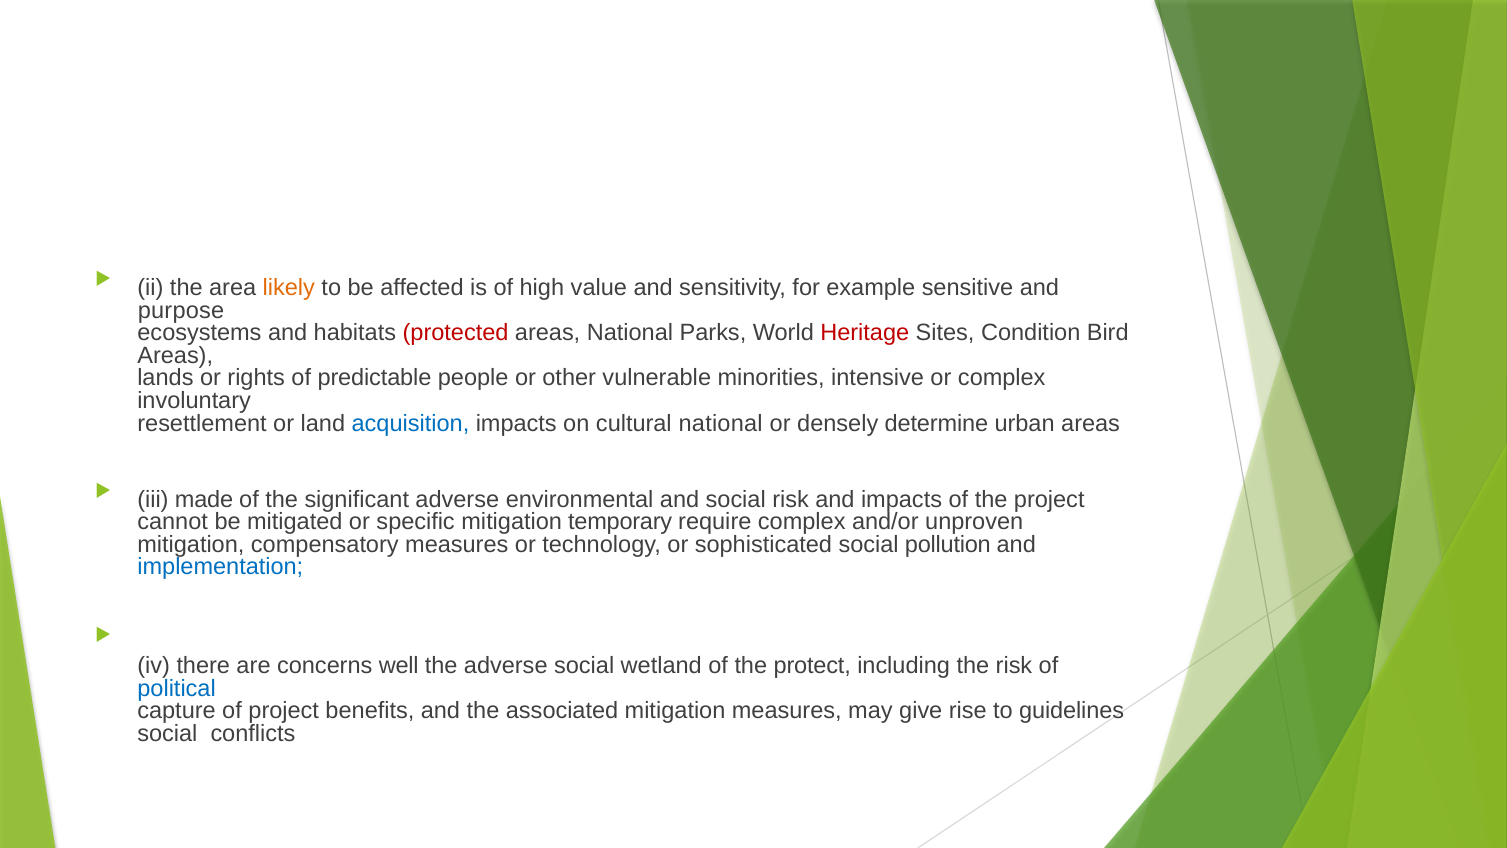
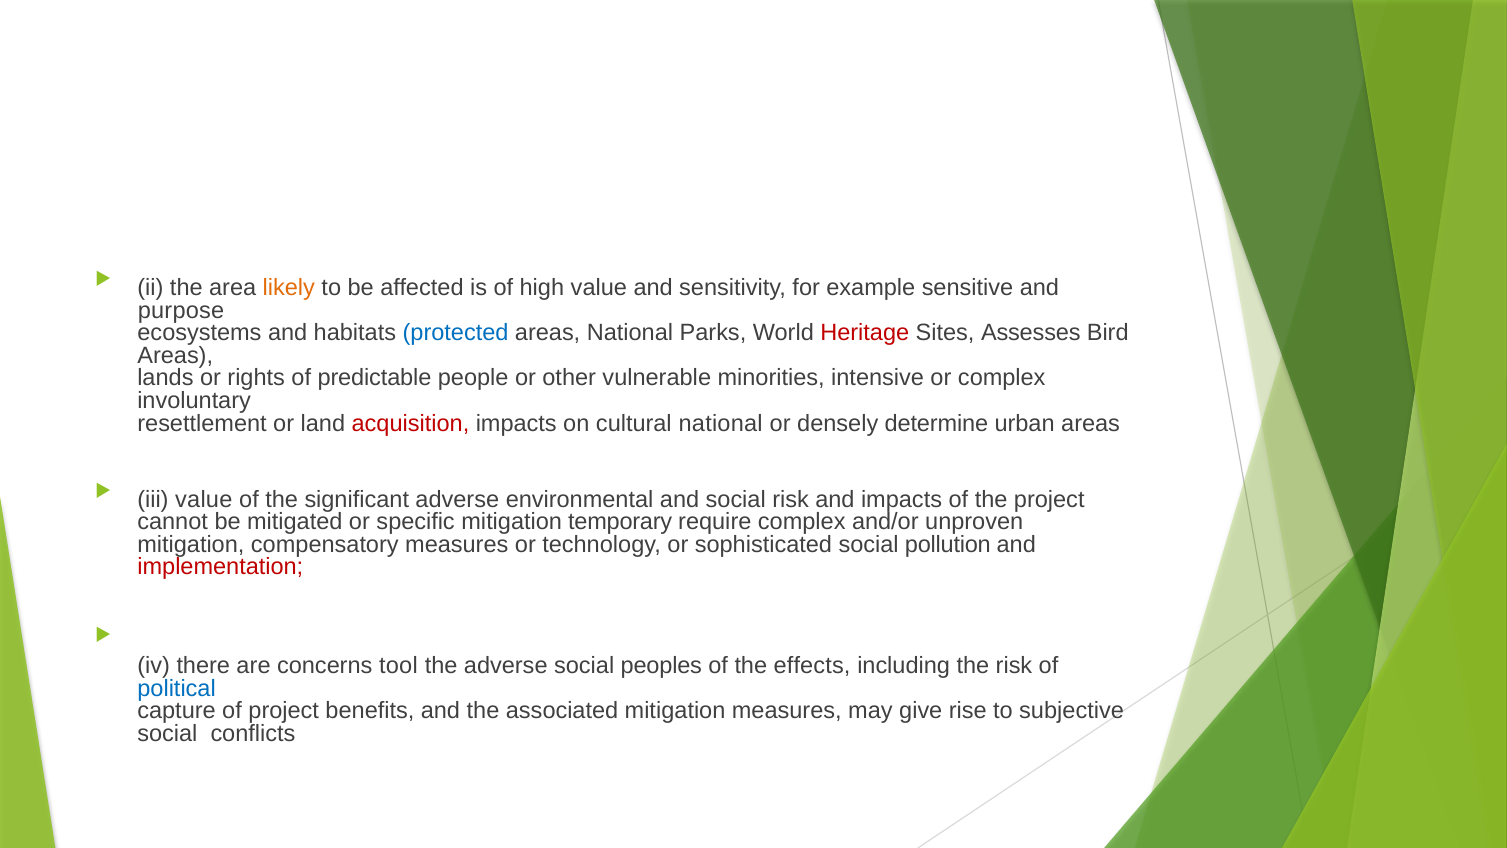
protected colour: red -> blue (456, 333)
Condition: Condition -> Assesses (1031, 333)
acquisition colour: blue -> red (410, 423)
iii made: made -> value (204, 499)
implementation colour: blue -> red (220, 567)
well: well -> tool (398, 666)
wetland: wetland -> peoples (661, 666)
protect: protect -> effects (812, 666)
guidelines: guidelines -> subjective (1072, 711)
